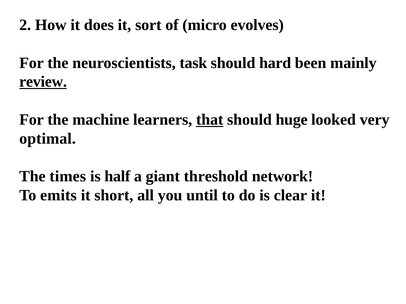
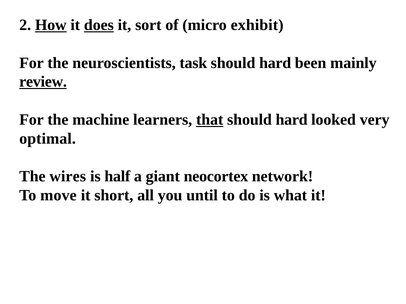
How underline: none -> present (51, 25)
does underline: none -> present (99, 25)
evolves: evolves -> exhibit (257, 25)
huge: huge -> hard (292, 120)
times: times -> wires (68, 177)
threshold: threshold -> neocortex (216, 177)
emits: emits -> move (58, 196)
clear: clear -> what (290, 196)
